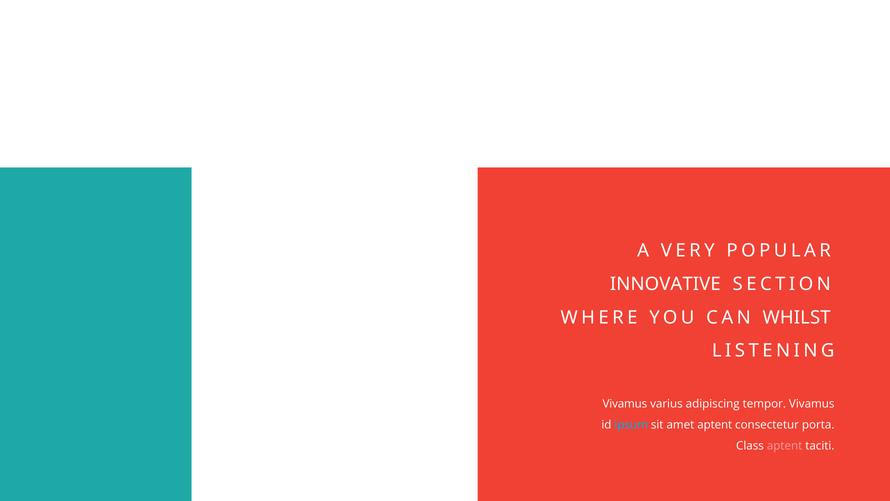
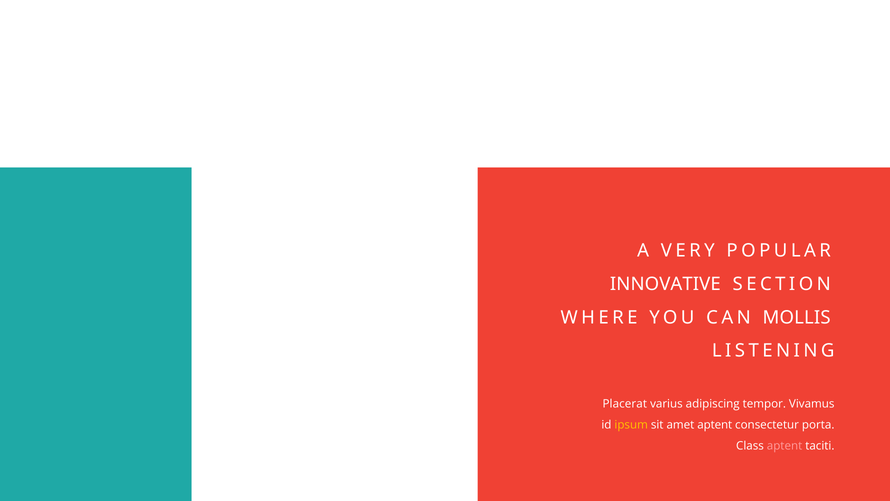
WHILST: WHILST -> MOLLIS (797, 317)
Vivamus: Vivamus -> Placerat (625, 404)
ipsum colour: light blue -> yellow (631, 425)
